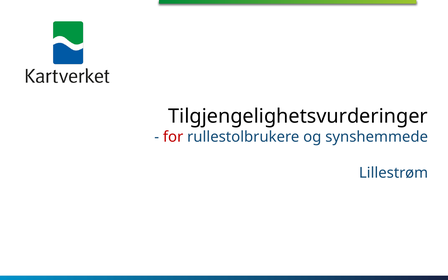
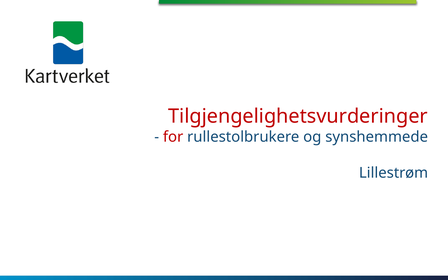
Tilgjengelighetsvurderinger colour: black -> red (298, 116)
